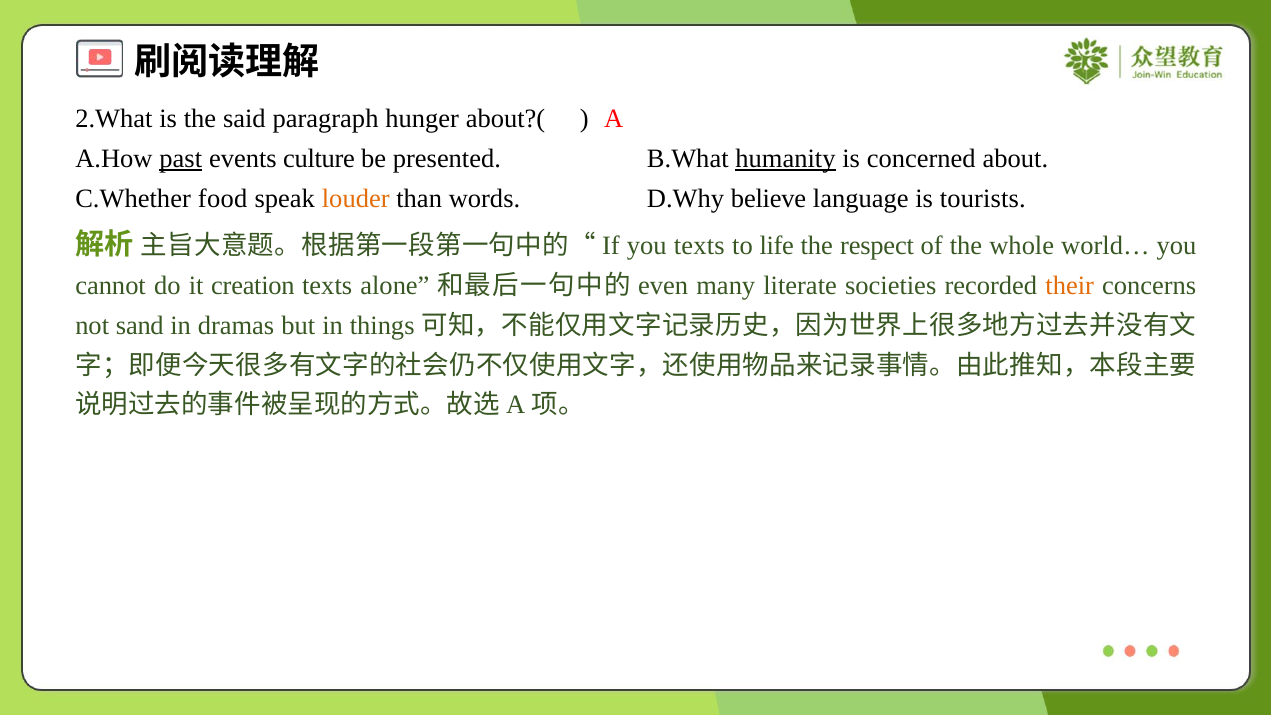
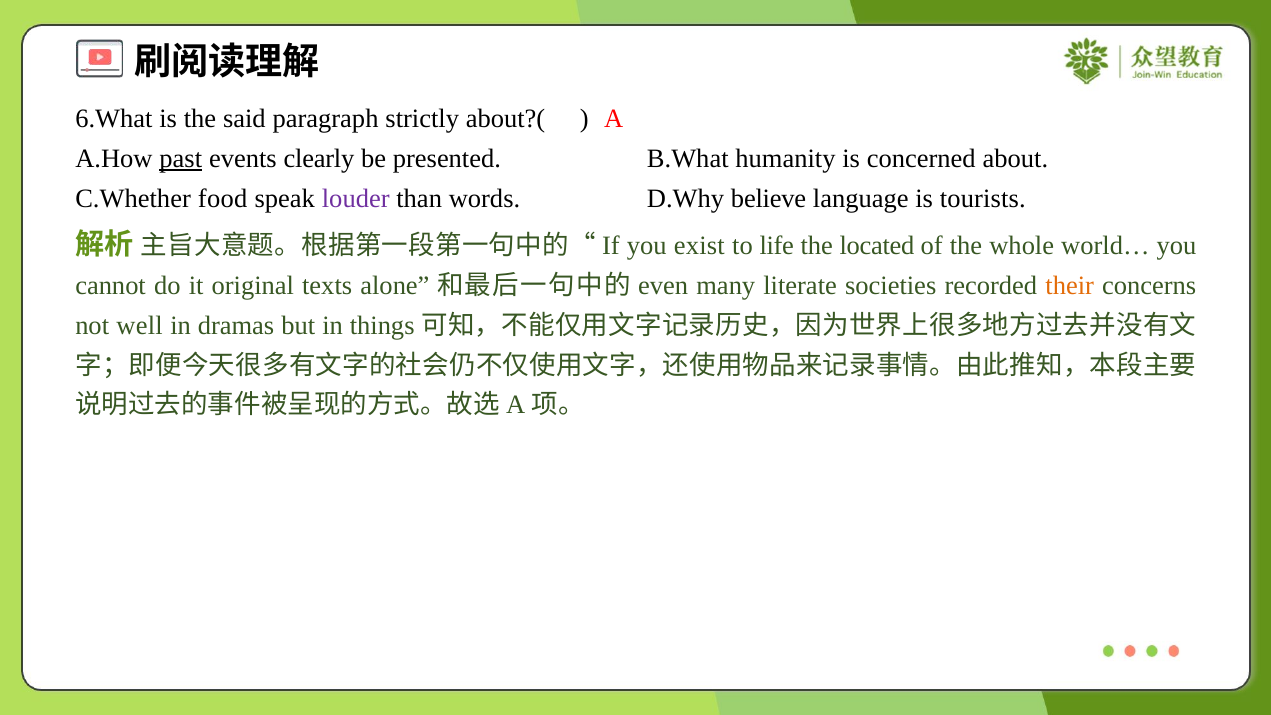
2.What: 2.What -> 6.What (114, 119)
hunger: hunger -> strictly (422, 119)
culture: culture -> clearly (319, 159)
humanity underline: present -> none (786, 159)
louder colour: orange -> purple (356, 199)
you texts: texts -> exist (699, 246)
respect: respect -> located (877, 246)
creation: creation -> original (253, 286)
sand: sand -> well (140, 326)
